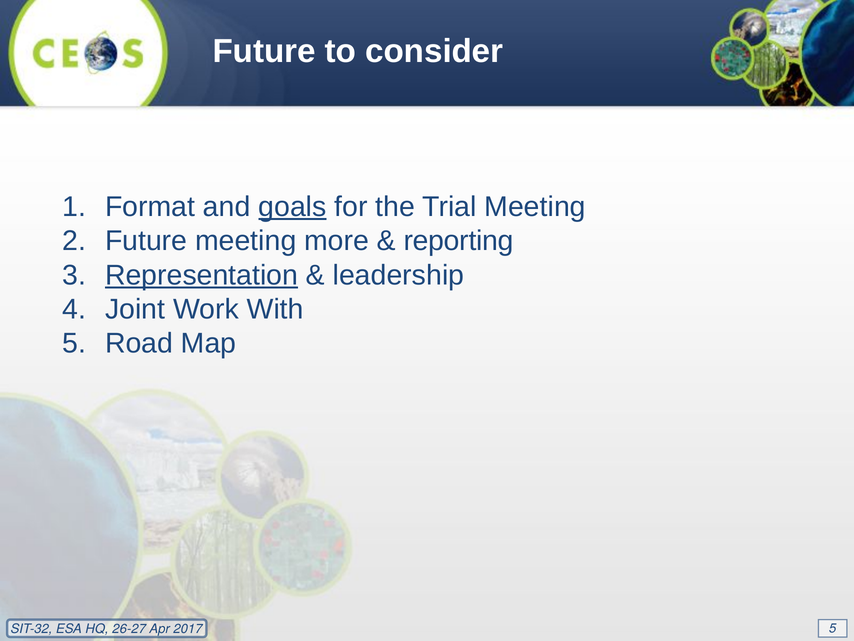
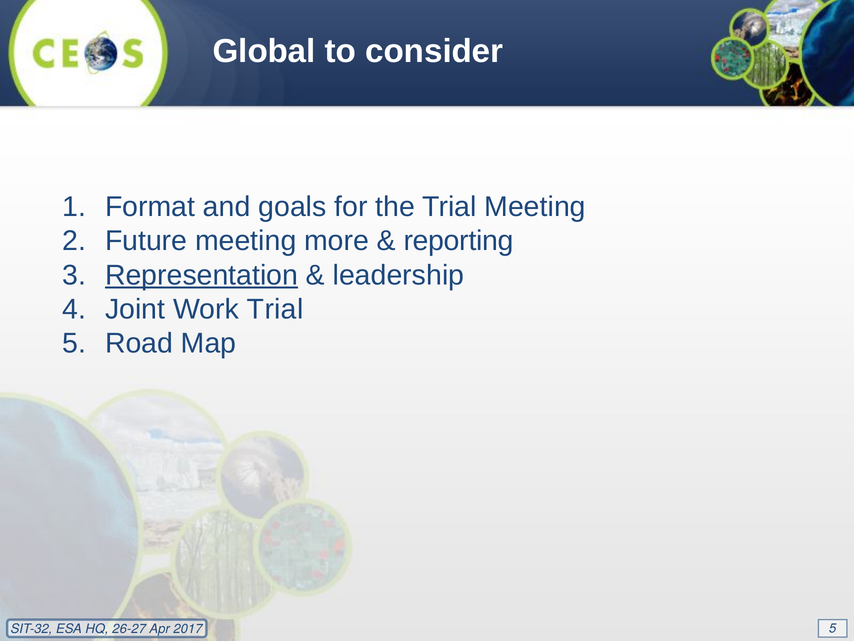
Future: Future -> Global (264, 51)
goals underline: present -> none (292, 207)
Work With: With -> Trial (275, 309)
